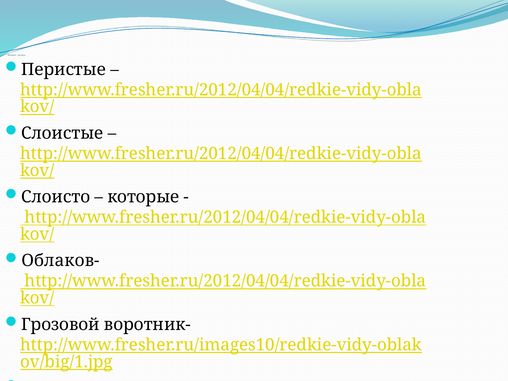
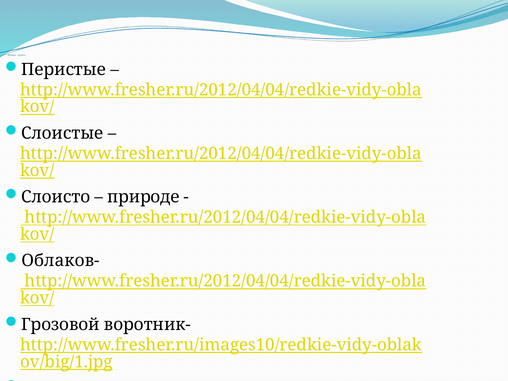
которые: которые -> природе (143, 197)
